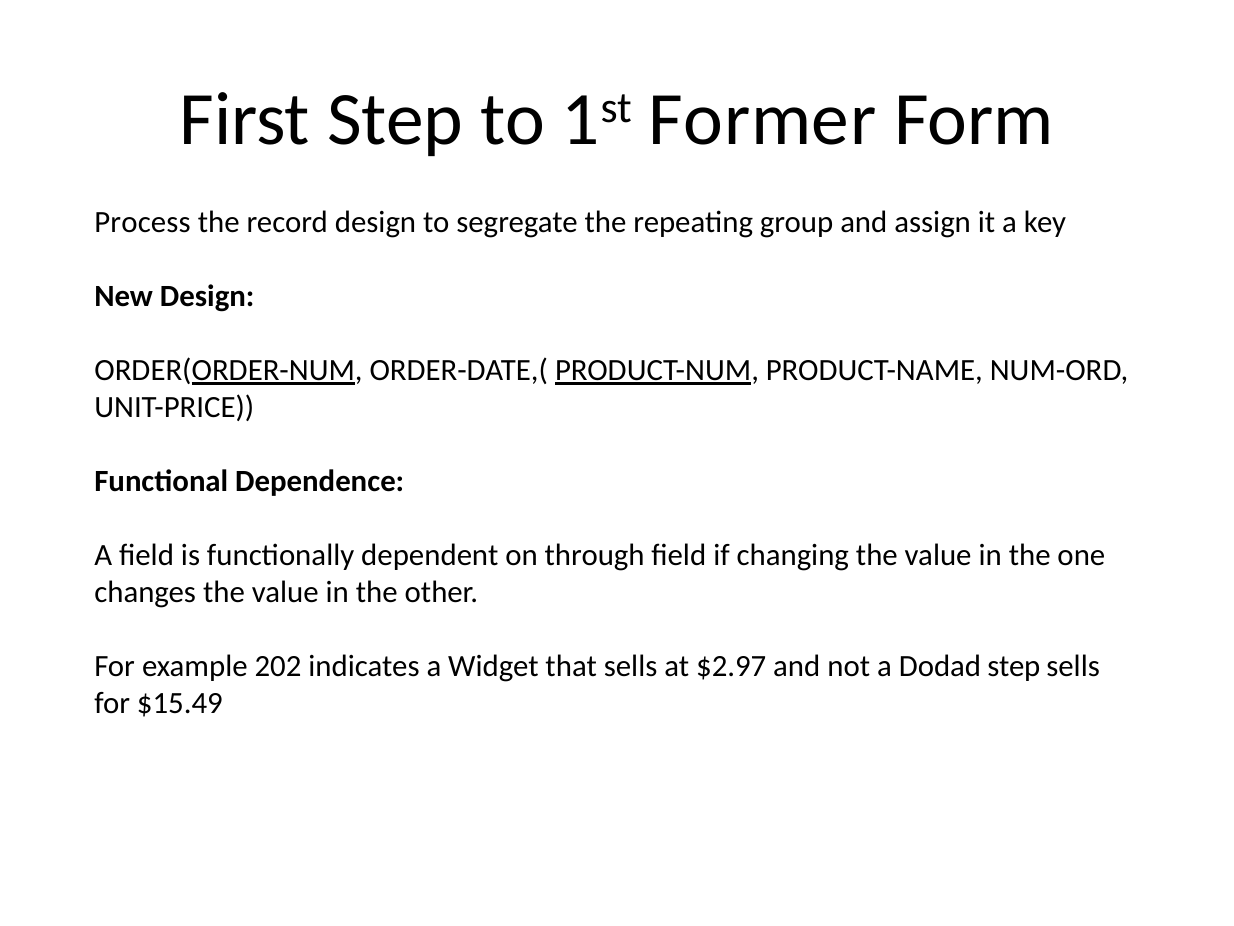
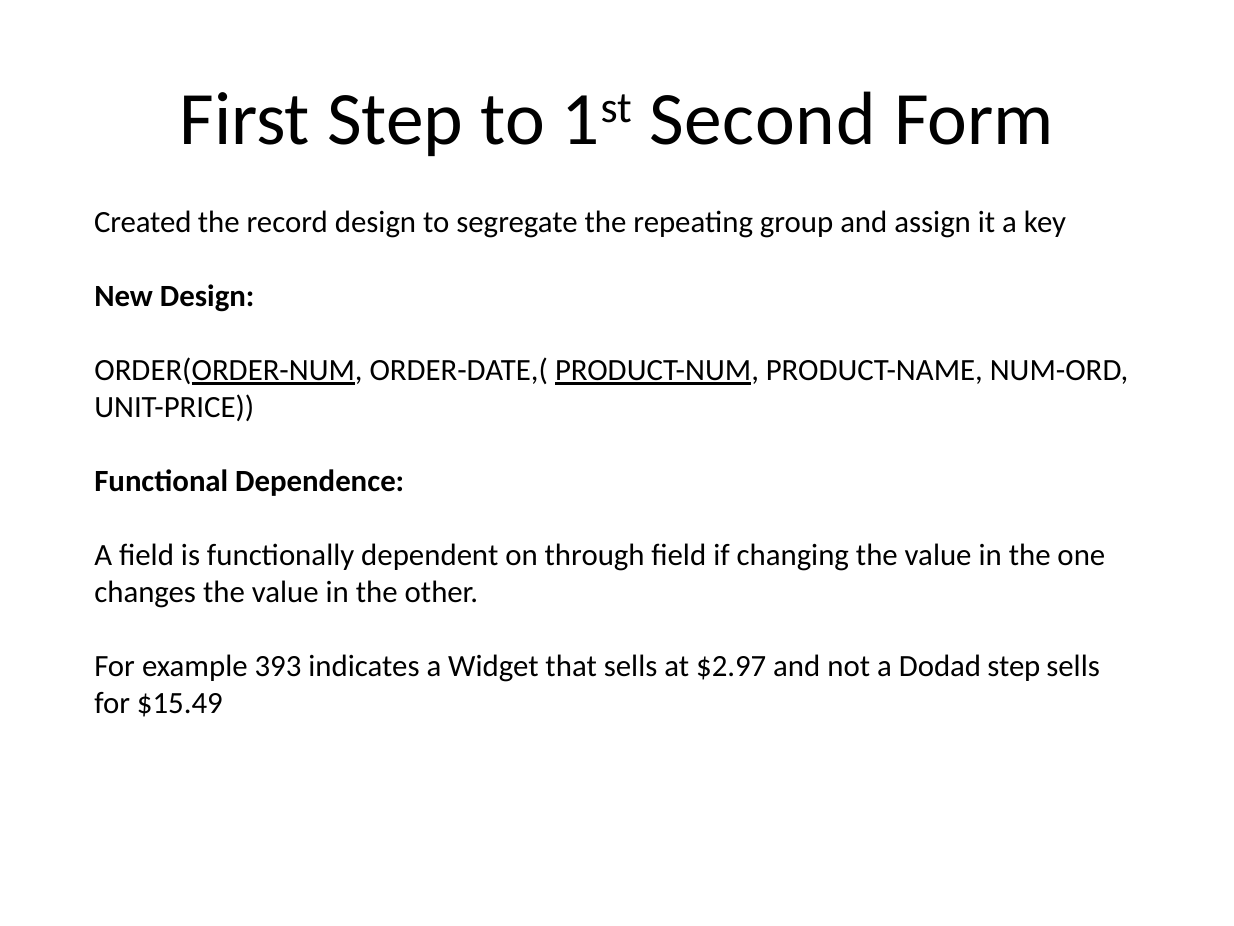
Former: Former -> Second (762, 119)
Process: Process -> Created (143, 222)
202: 202 -> 393 (278, 666)
